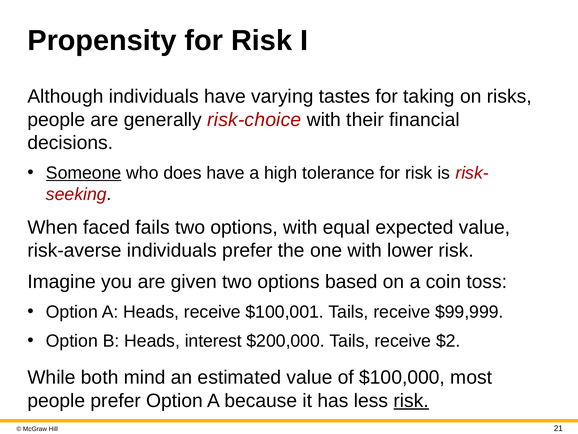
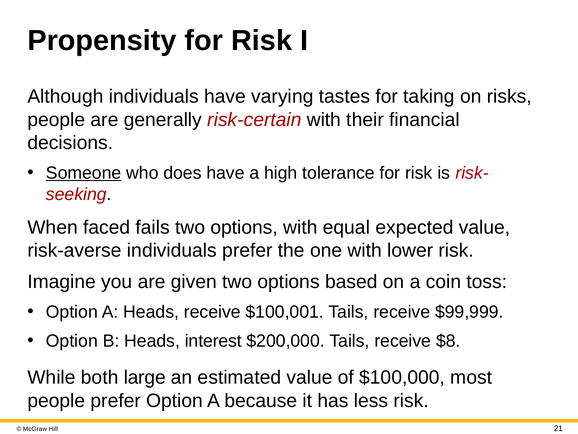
risk-choice: risk-choice -> risk-certain (254, 120)
$2: $2 -> $8 (448, 341)
mind: mind -> large (145, 377)
risk underline: present -> none (411, 400)
